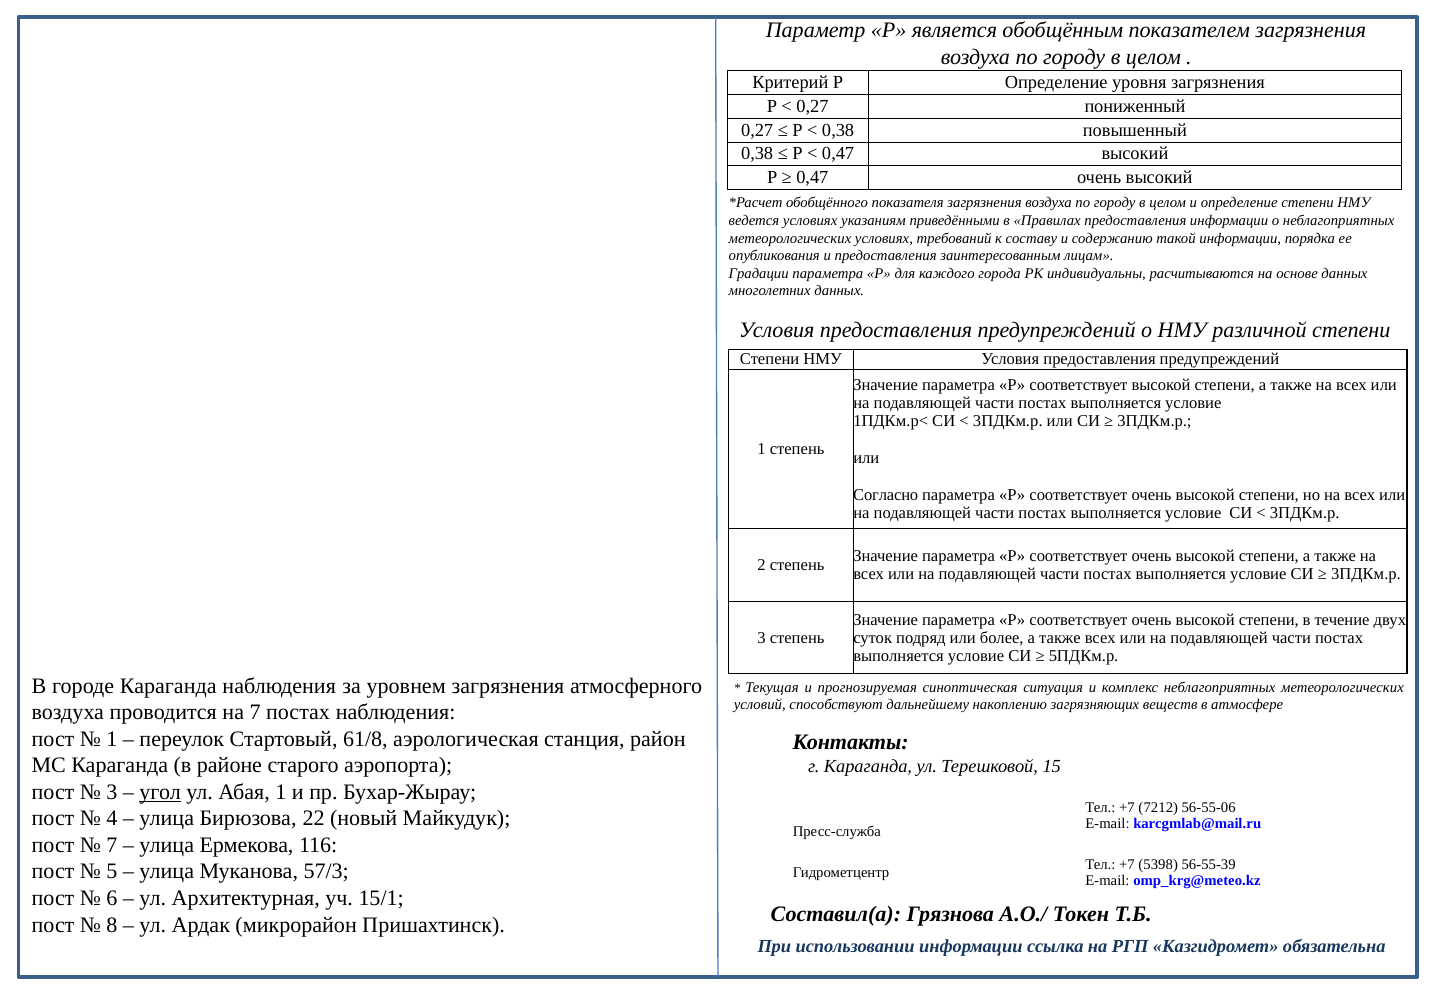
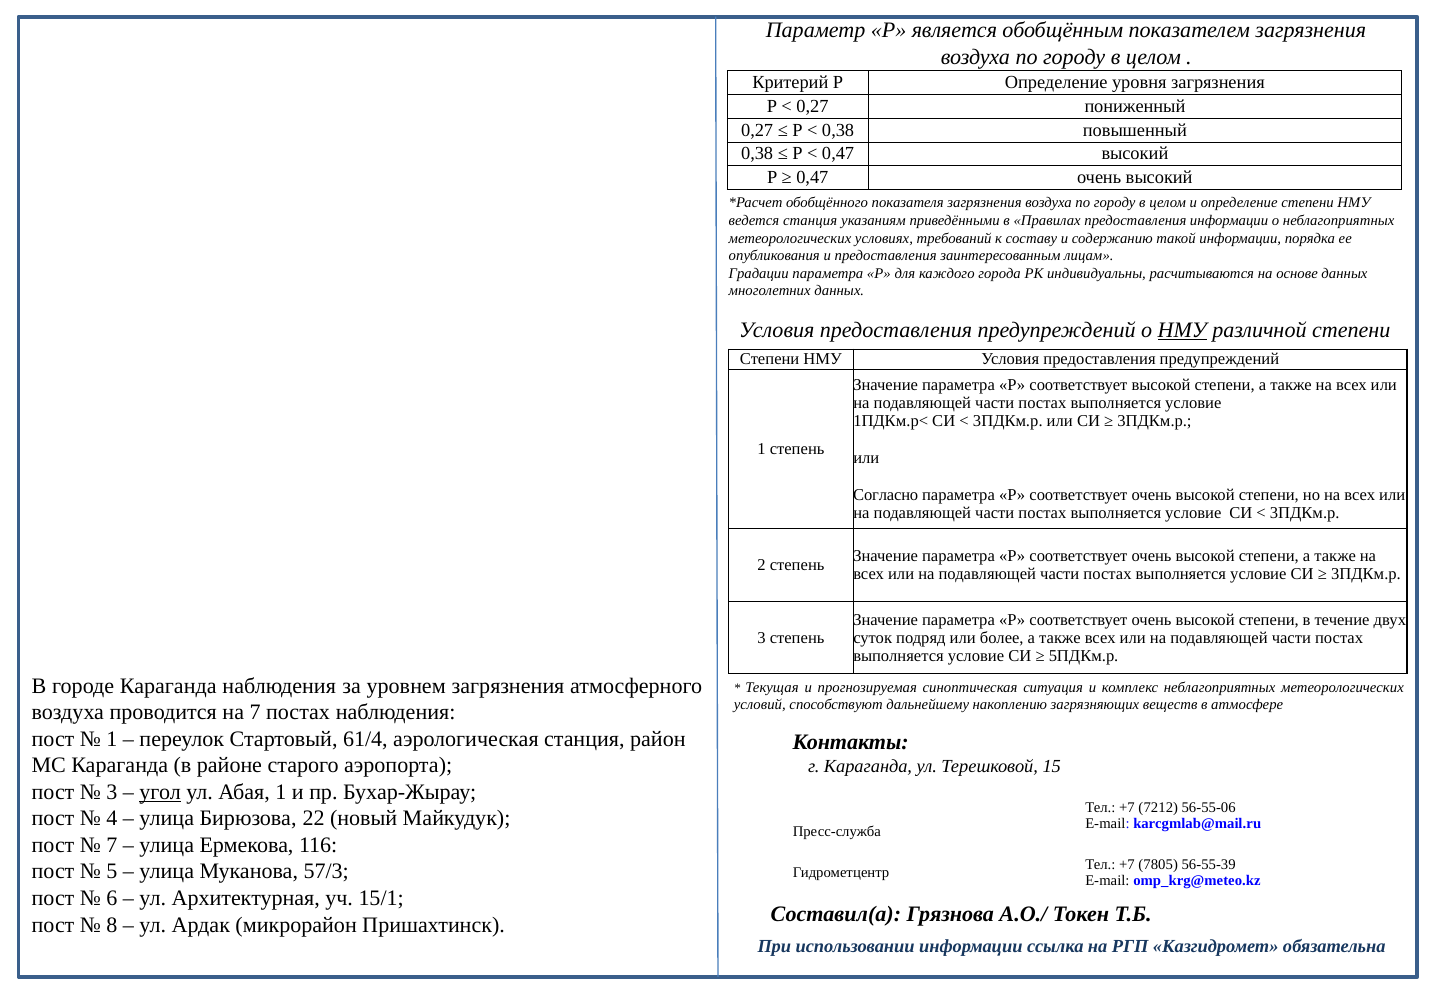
ведется условиях: условиях -> станция (810, 221)
НМУ underline: none -> present (1182, 330)
61/8: 61/8 -> 61/4 (365, 739)
5398: 5398 -> 7805 (1158, 865)
